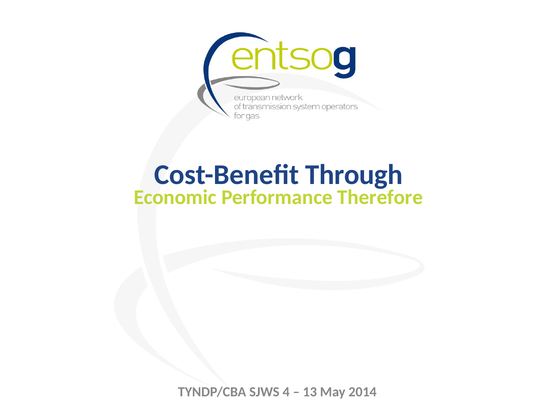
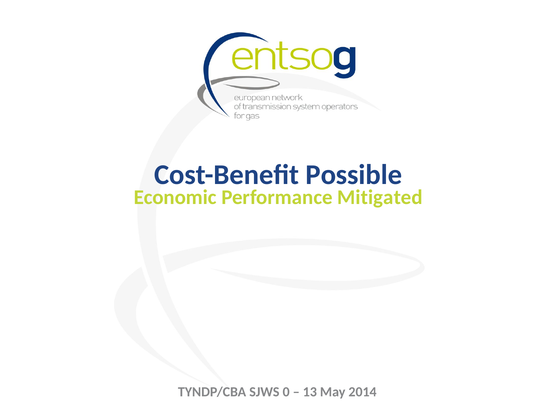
Through: Through -> Possible (354, 175)
Therefore: Therefore -> Mitigated (380, 197)
4: 4 -> 0 (286, 392)
